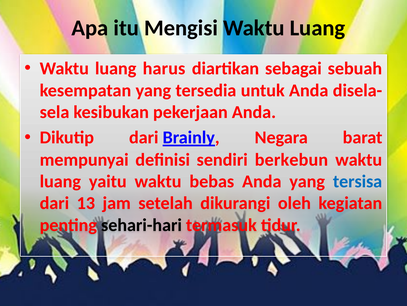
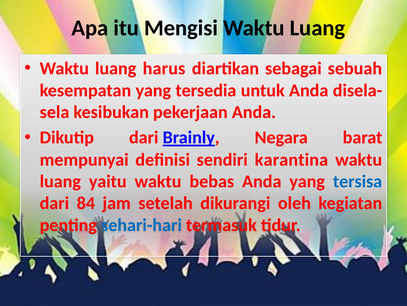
berkebun: berkebun -> karantina (291, 159)
13: 13 -> 84 (86, 203)
sehari-hari colour: black -> blue (141, 225)
